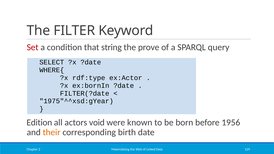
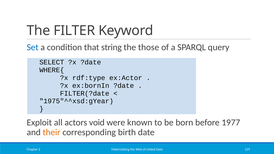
Set colour: red -> blue (33, 47)
prove: prove -> those (149, 47)
Edition: Edition -> Exploit (39, 123)
1956: 1956 -> 1977 (231, 123)
